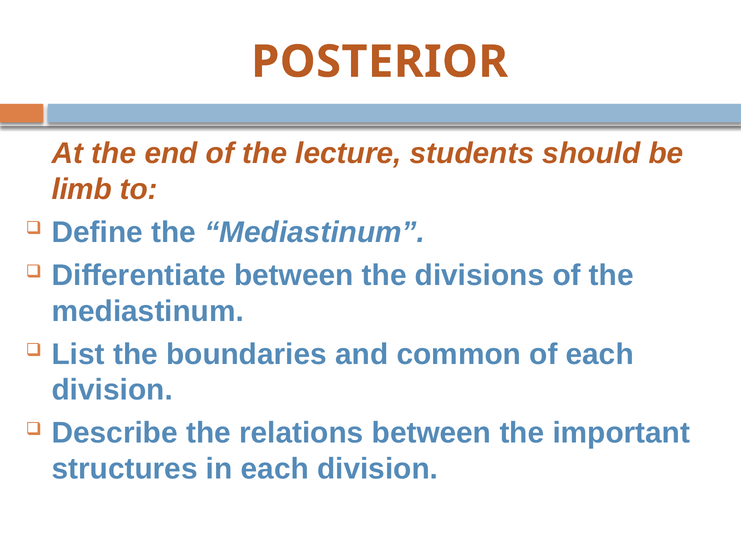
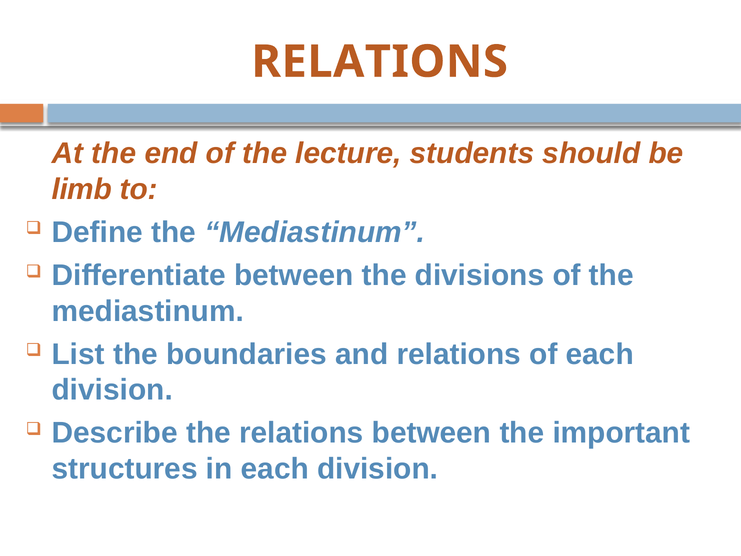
POSTERIOR: POSTERIOR -> RELATIONS (380, 62)
and common: common -> relations (459, 354)
